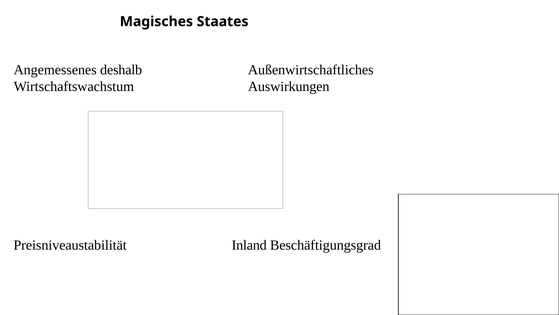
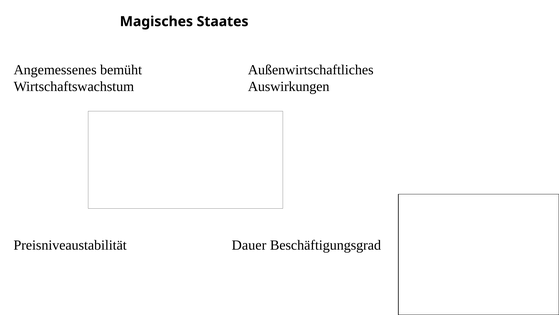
deshalb: deshalb -> bemüht (121, 70)
Inland: Inland -> Dauer (249, 245)
